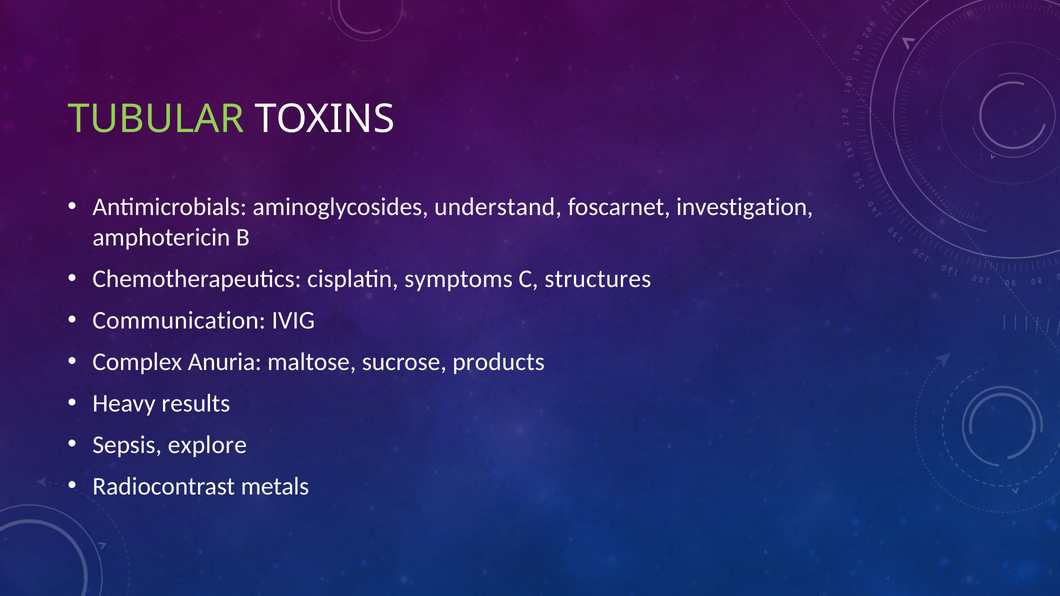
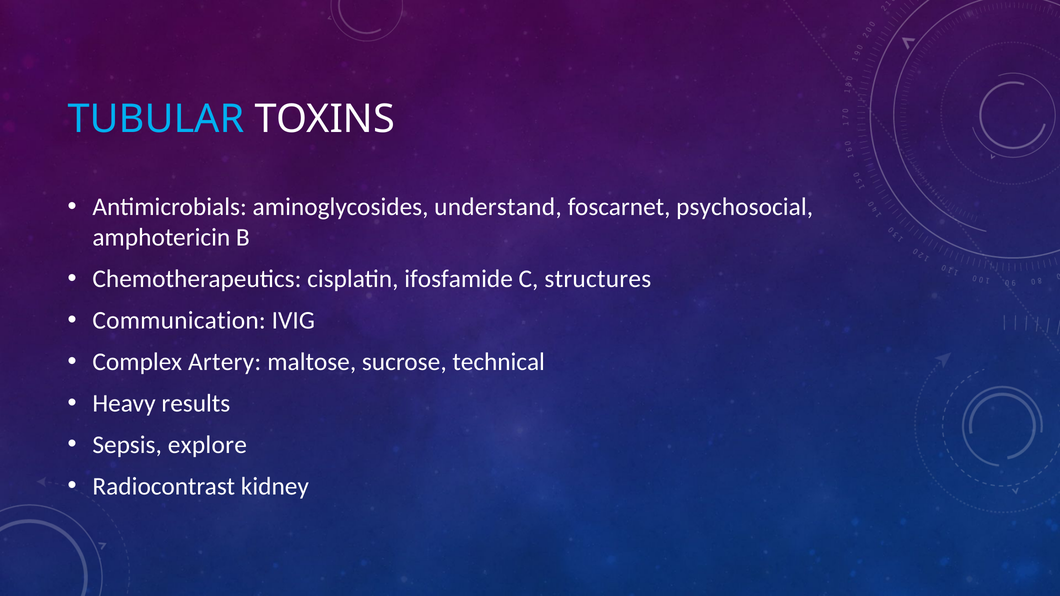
TUBULAR colour: light green -> light blue (156, 119)
investigation: investigation -> psychosocial (745, 207)
symptoms: symptoms -> ifosfamide (459, 279)
Anuria: Anuria -> Artery (225, 362)
products: products -> technical (499, 362)
metals: metals -> kidney (275, 487)
